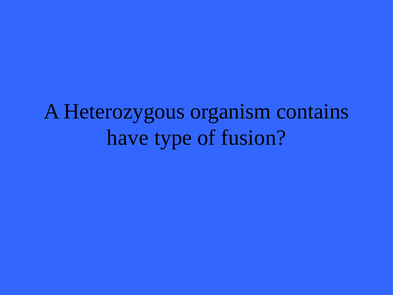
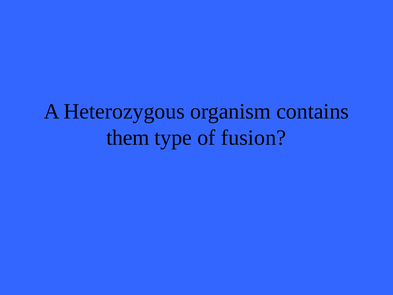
have: have -> them (128, 137)
